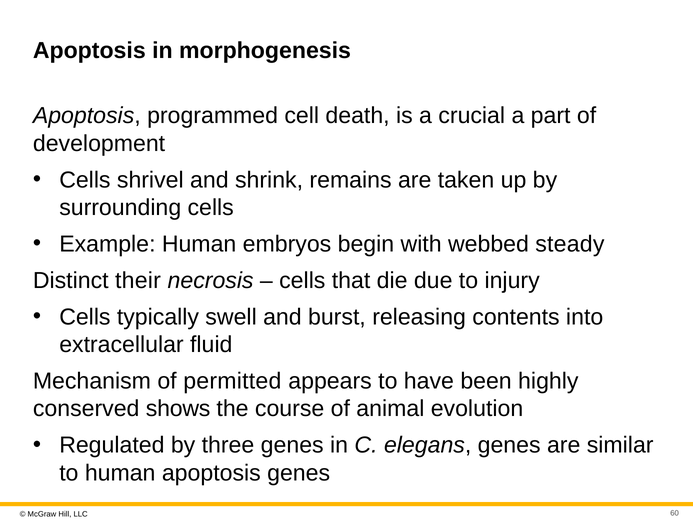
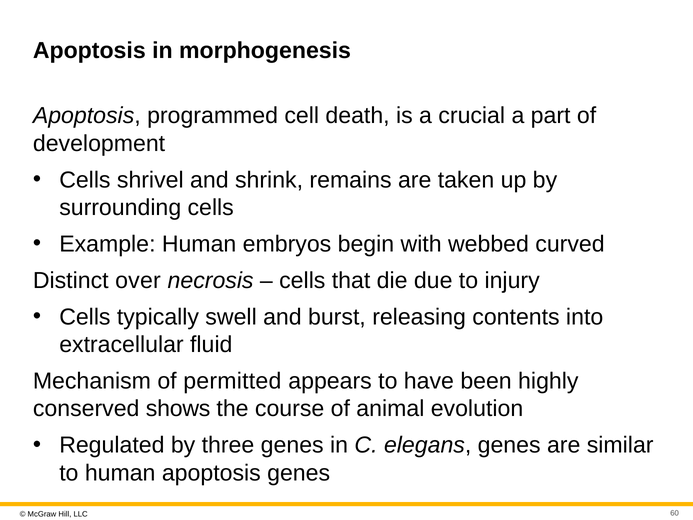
steady: steady -> curved (570, 244)
their: their -> over (138, 280)
